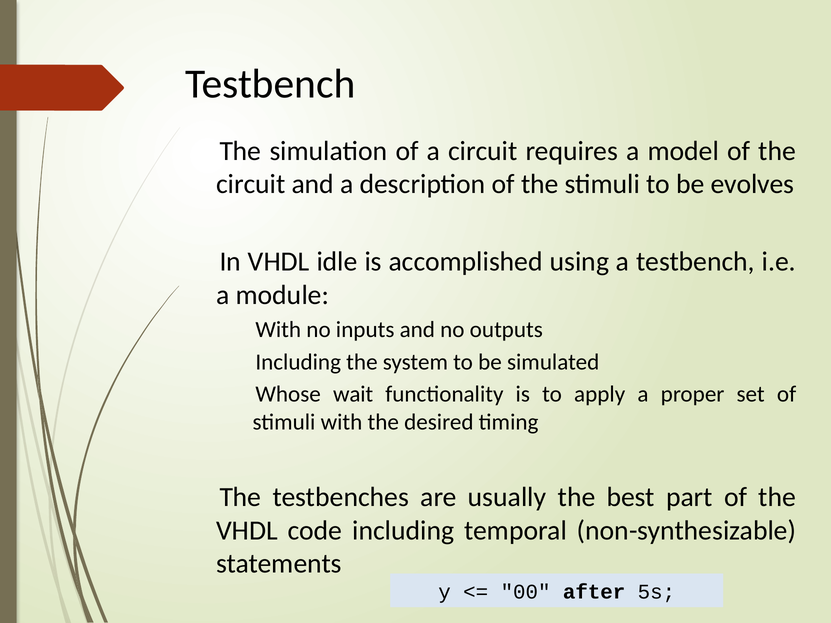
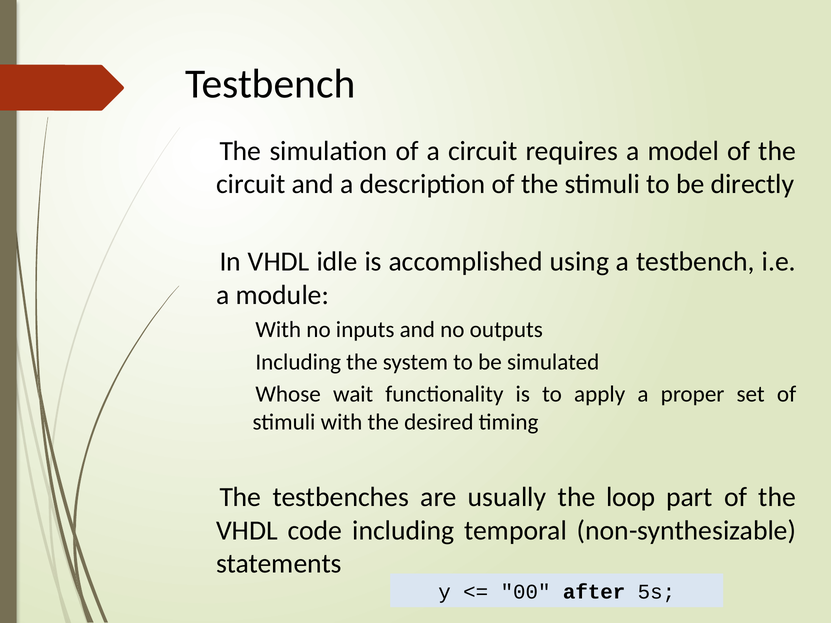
evolves: evolves -> directly (752, 184)
best: best -> loop (631, 497)
